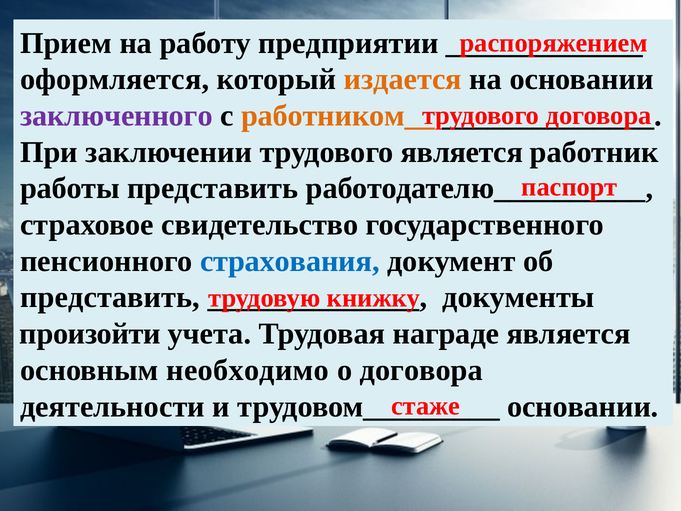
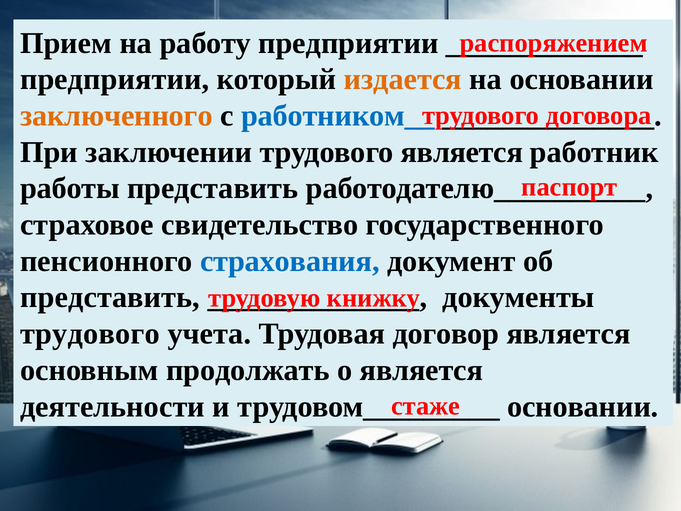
оформляется: оформляется -> предприятии (115, 79)
заключенного colour: purple -> orange (116, 116)
работником__ colour: orange -> blue (338, 116)
произойти: произойти -> трудового (90, 334)
награде: награде -> договор (446, 334)
необходимо: необходимо -> продолжать (248, 370)
о договора: договора -> является (421, 370)
